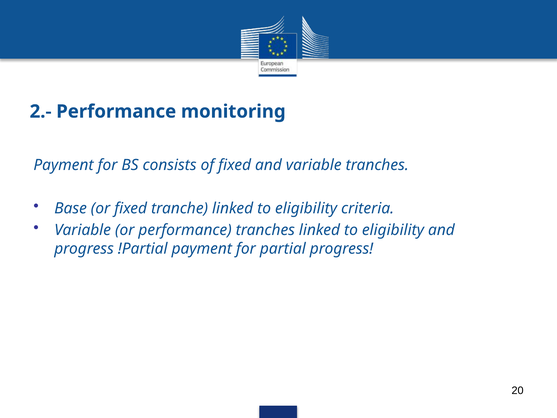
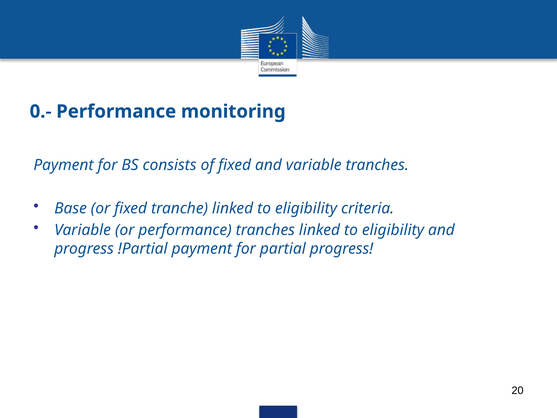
2.-: 2.- -> 0.- (41, 111)
